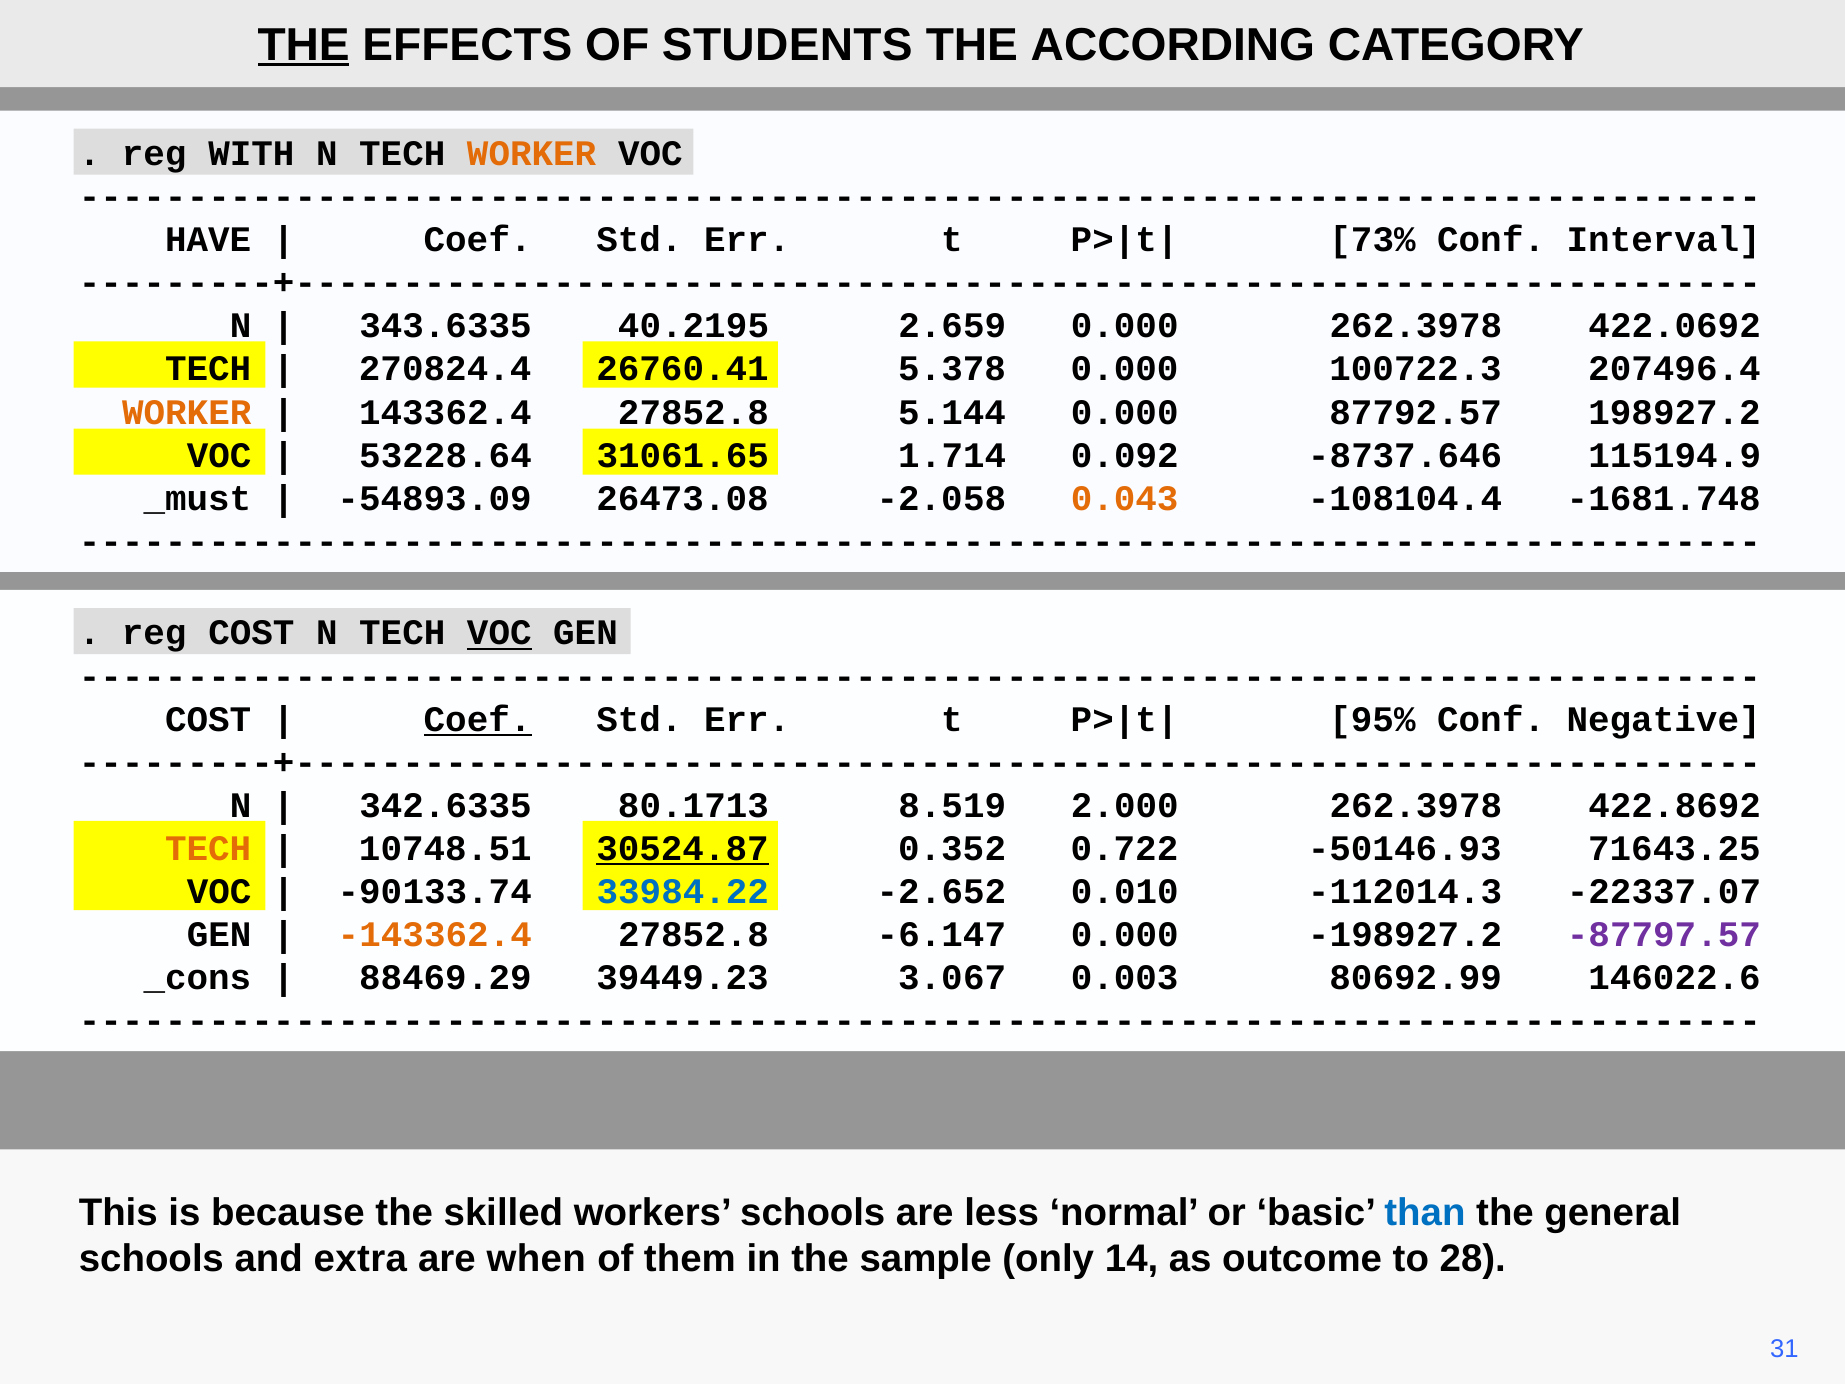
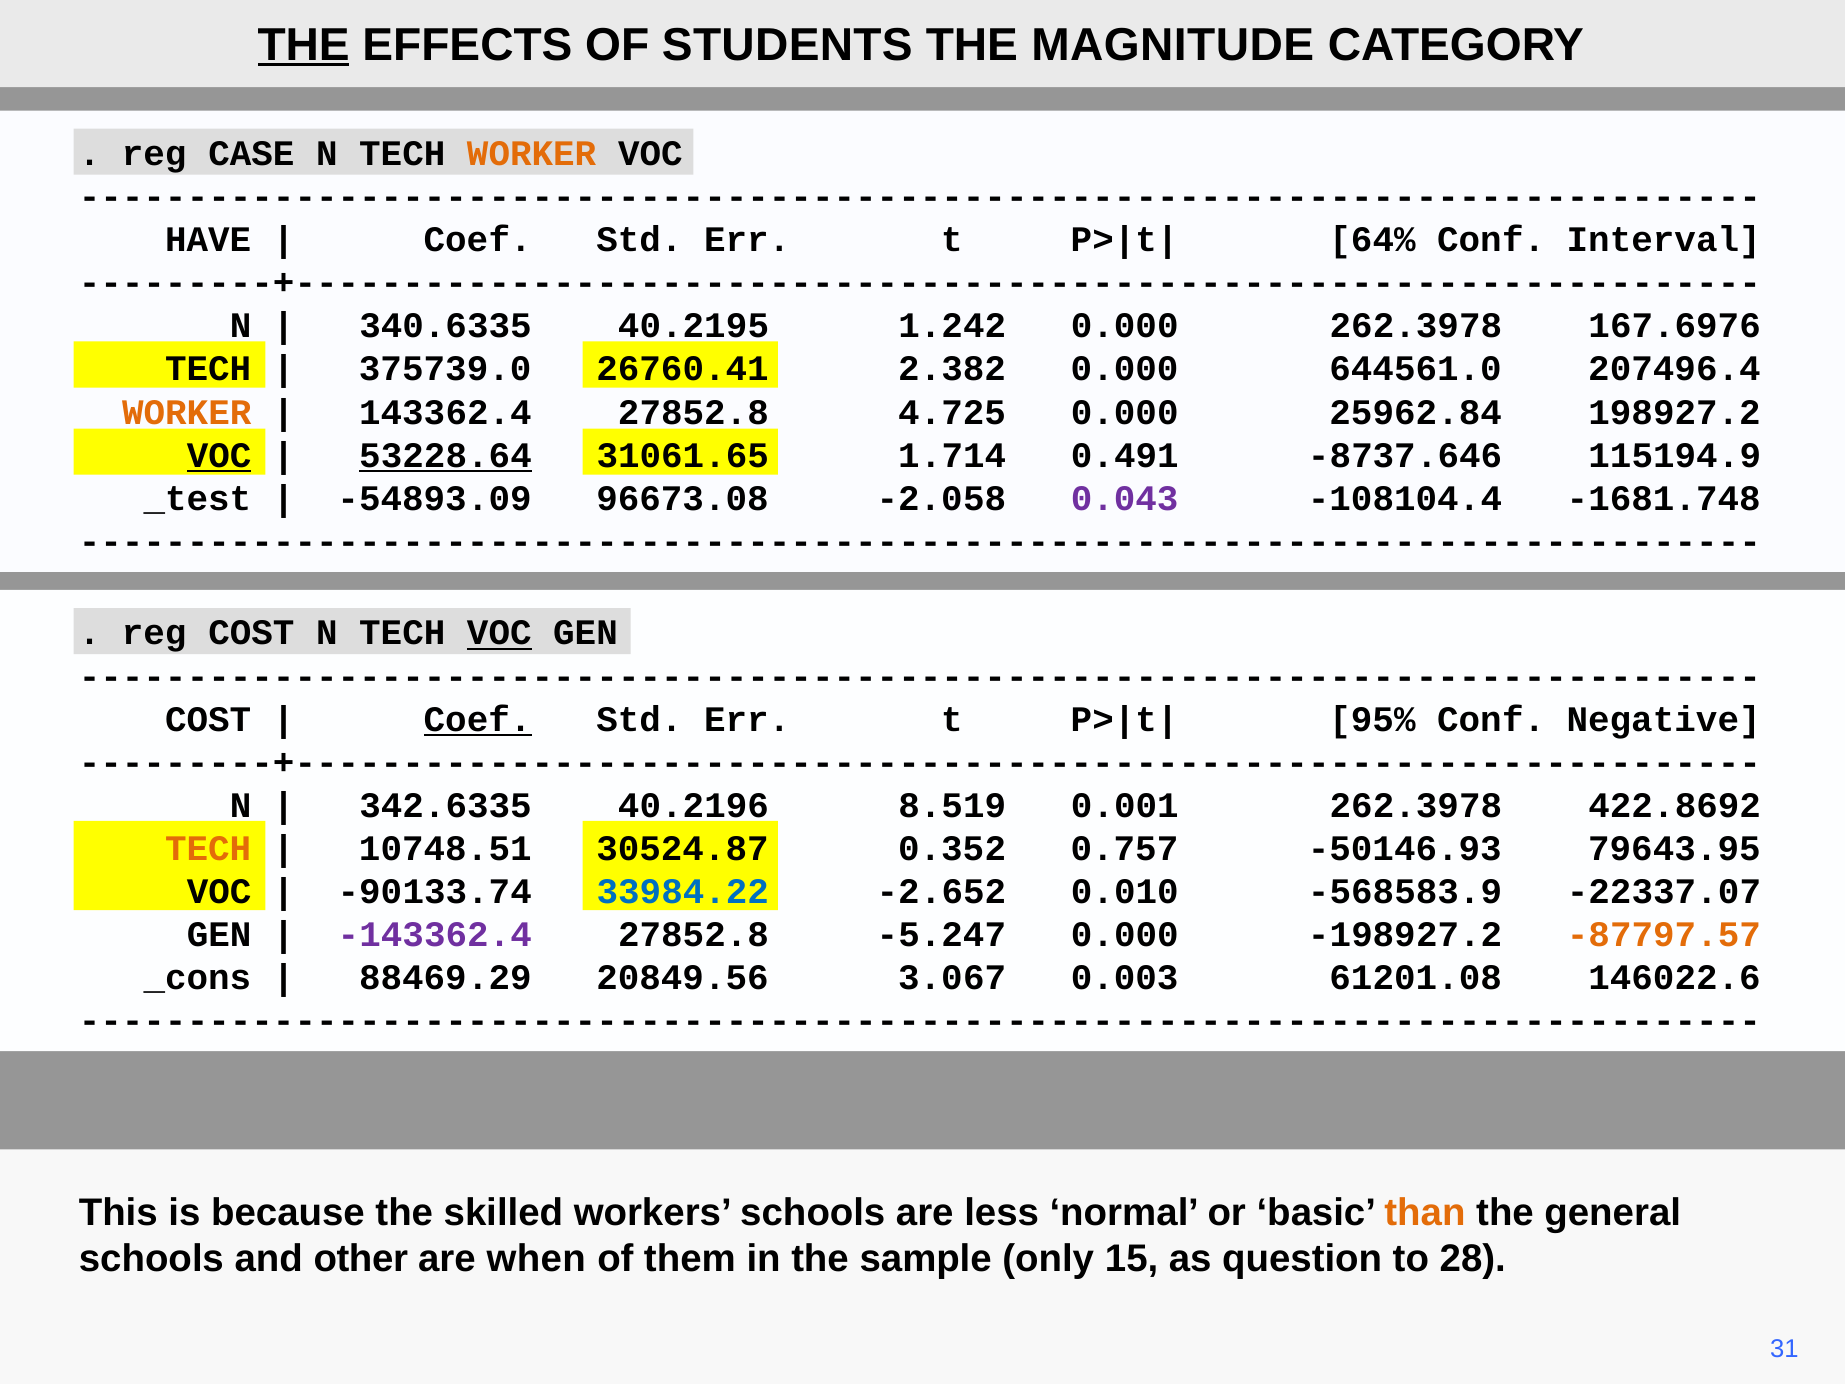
ACCORDING: ACCORDING -> MAGNITUDE (1173, 45)
WITH: WITH -> CASE (251, 154)
73%: 73% -> 64% (1373, 240)
343.6335: 343.6335 -> 340.6335 (445, 326)
2.659: 2.659 -> 1.242 (952, 326)
422.0692: 422.0692 -> 167.6976 (1675, 326)
270824.4: 270824.4 -> 375739.0 (445, 369)
5.378: 5.378 -> 2.382 (952, 369)
100722.3: 100722.3 -> 644561.0 (1416, 369)
5.144: 5.144 -> 4.725 (952, 412)
87792.57: 87792.57 -> 25962.84 (1416, 412)
VOC underline: none -> present (219, 455)
53228.64 underline: none -> present (446, 455)
0.092: 0.092 -> 0.491 (1125, 455)
_must: _must -> _test (197, 498)
26473.08: 26473.08 -> 96673.08 (682, 498)
0.043 colour: orange -> purple (1125, 498)
80.1713: 80.1713 -> 40.2196 (693, 805)
2.000: 2.000 -> 0.001 (1125, 805)
30524.87 underline: present -> none (682, 848)
0.722: 0.722 -> 0.757 (1124, 848)
71643.25: 71643.25 -> 79643.95 (1674, 848)
-112014.3: -112014.3 -> -568583.9 (1405, 891)
-143362.4 colour: orange -> purple (435, 935)
-6.147: -6.147 -> -5.247 (941, 935)
-87797.57 colour: purple -> orange (1664, 935)
39449.23: 39449.23 -> 20849.56 (682, 978)
80692.99: 80692.99 -> 61201.08 (1416, 978)
than colour: blue -> orange (1425, 1212)
extra: extra -> other (361, 1258)
14: 14 -> 15 (1132, 1258)
outcome: outcome -> question (1302, 1258)
